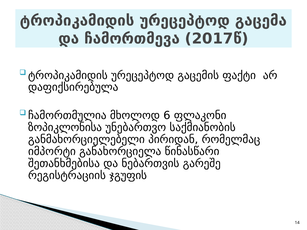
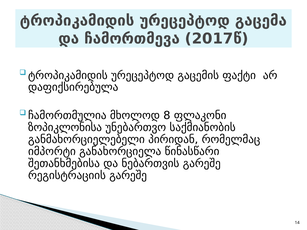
6: 6 -> 8 (167, 116)
რეგისტრაციის ჯგუფის: ჯგუფის -> გარეშე (128, 176)
